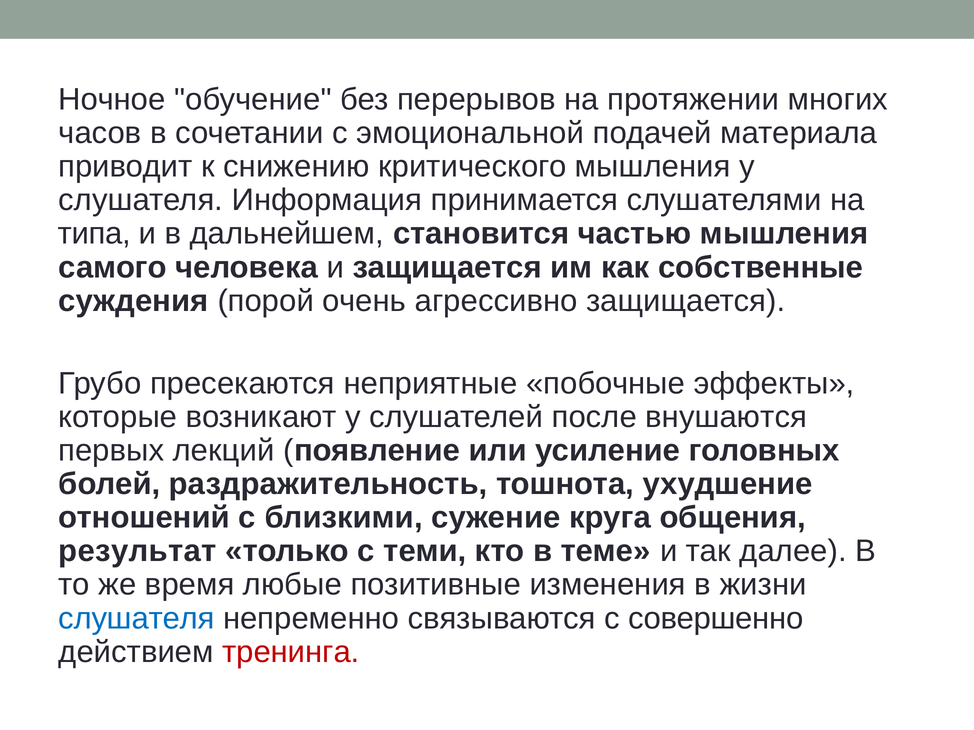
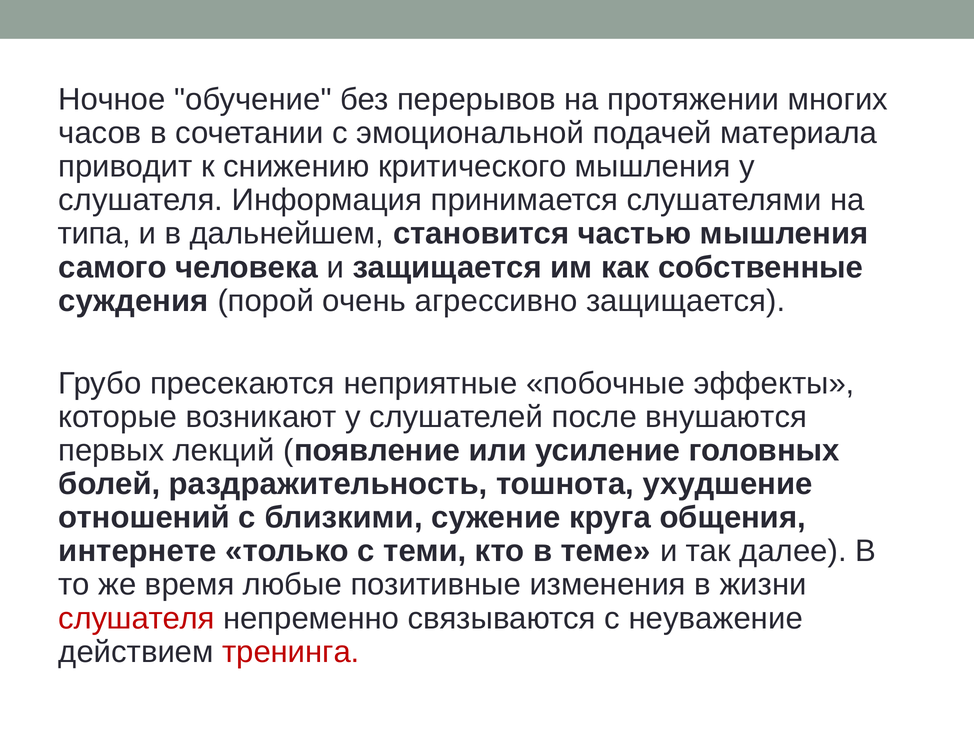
результат: результат -> интернете (138, 552)
слушателя colour: blue -> red (137, 619)
coвepшeннo: coвepшeннo -> неуважение (716, 619)
